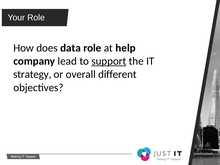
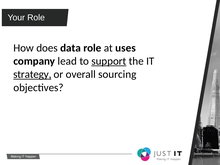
help: help -> uses (126, 48)
strategy underline: none -> present (32, 74)
different: different -> sourcing (117, 74)
